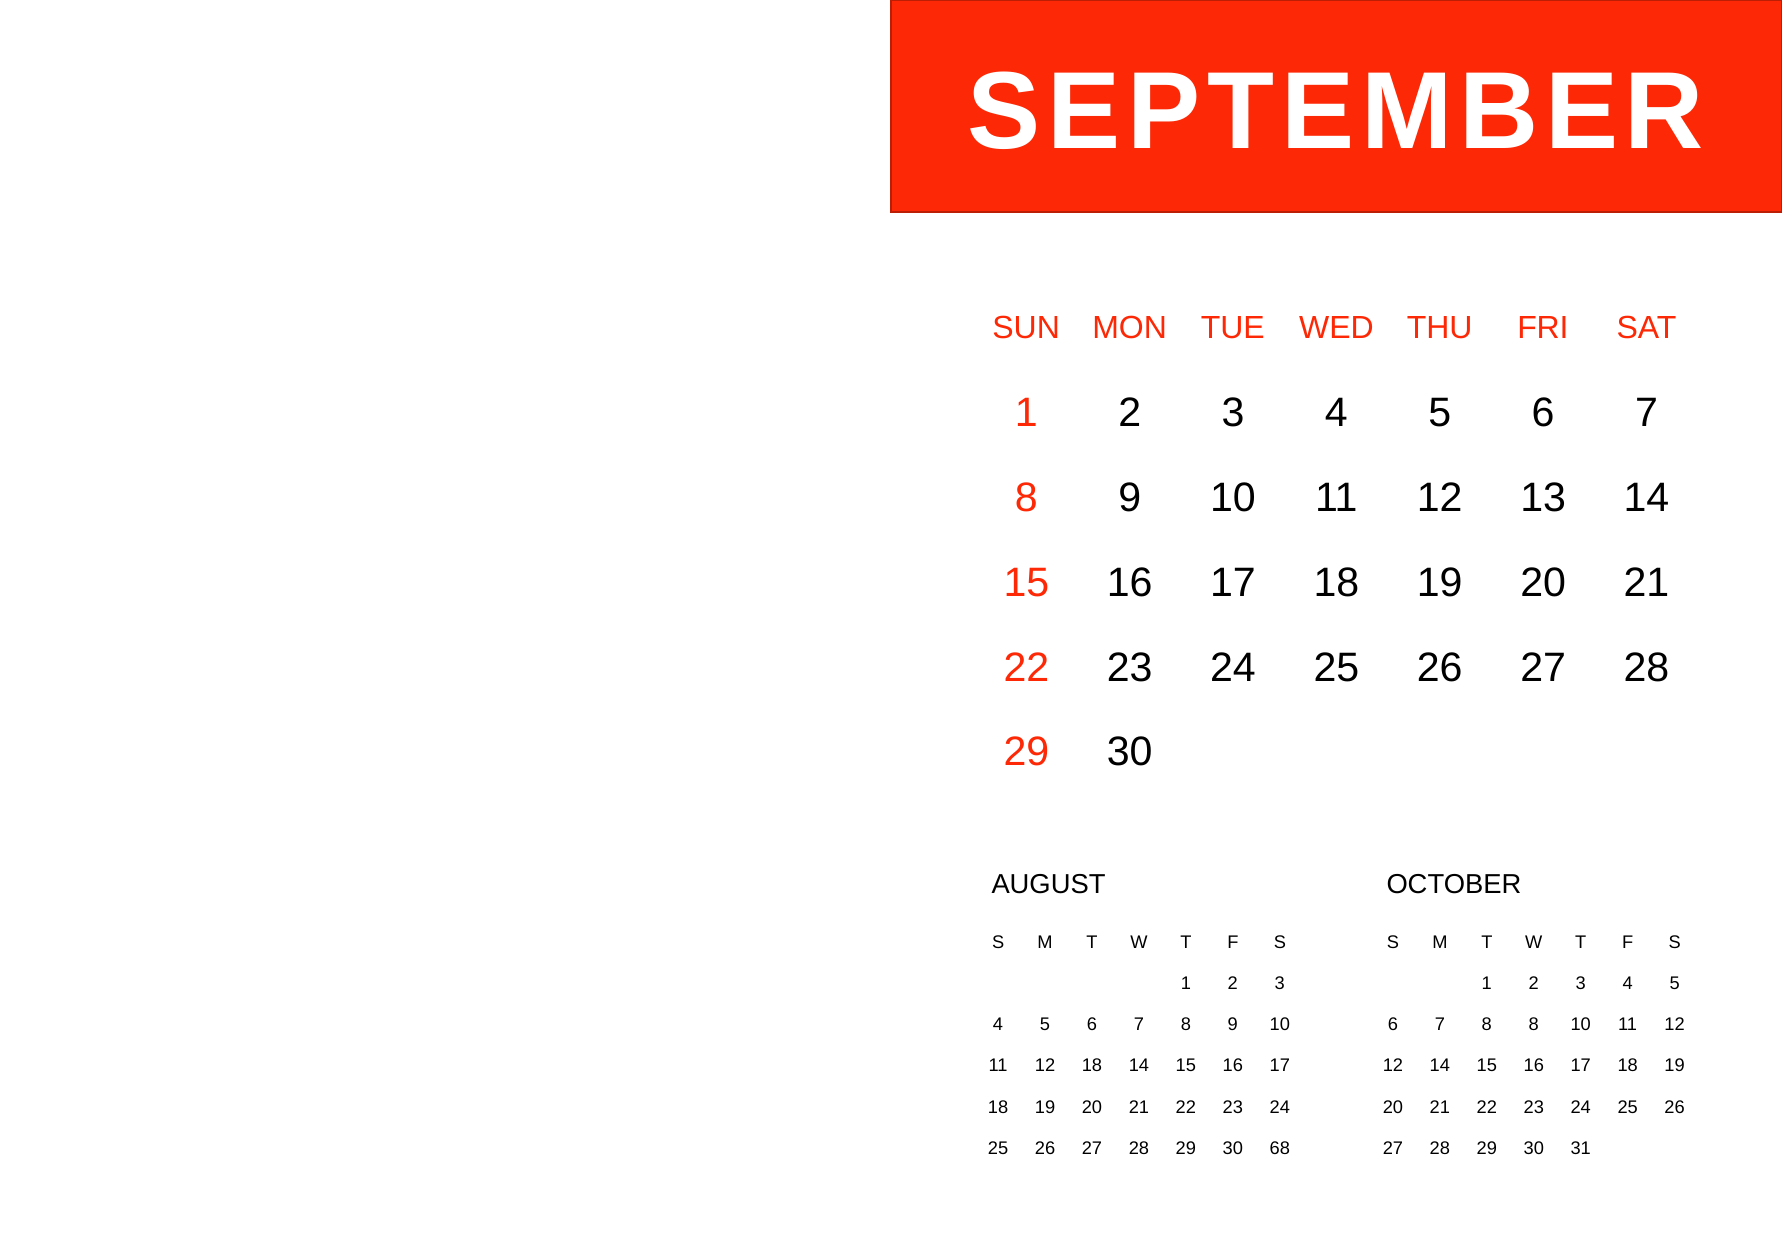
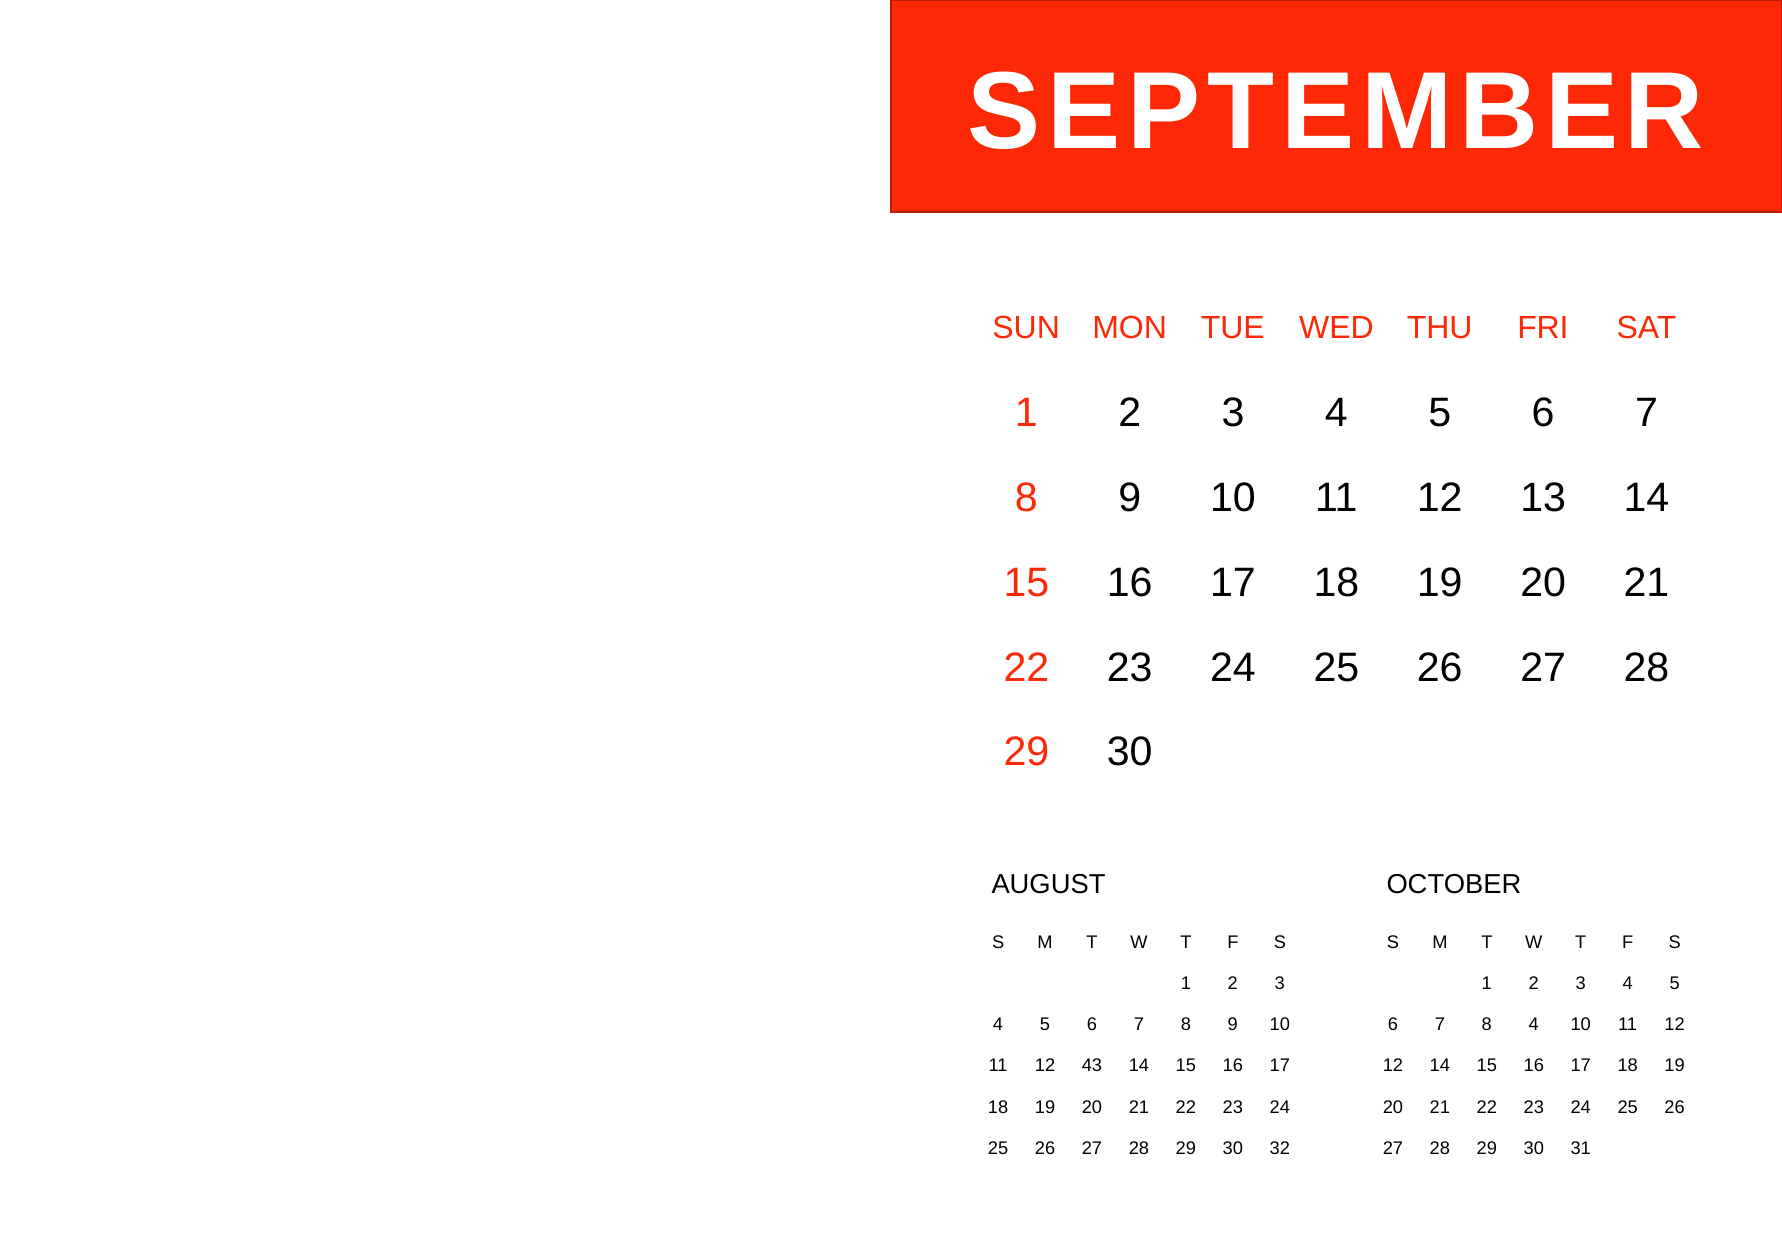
8 8: 8 -> 4 (1534, 1025)
12 18: 18 -> 43 (1092, 1067)
68: 68 -> 32 (1280, 1149)
